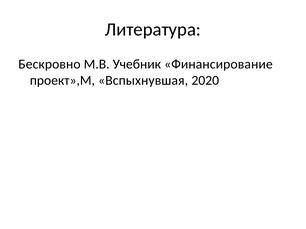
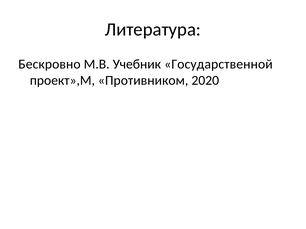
Финансирование: Финансирование -> Государственной (218, 64)
Вспыхнувшая: Вспыхнувшая -> Противником (143, 81)
